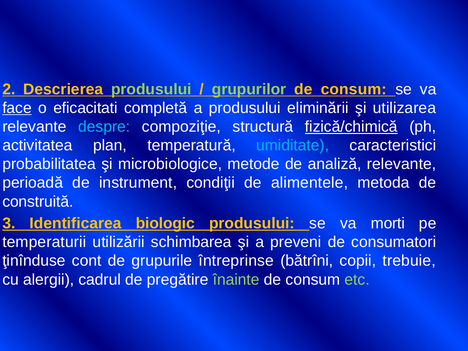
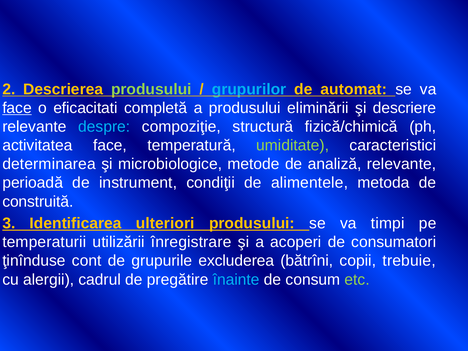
grupurilor colour: light green -> light blue (249, 89)
consum: consum -> automat (354, 89)
utilizarea: utilizarea -> descriere (405, 108)
fizică/chimică underline: present -> none (351, 127)
activitatea plan: plan -> face (110, 145)
umiditate colour: light blue -> light green (293, 145)
probabilitatea: probabilitatea -> determinarea (49, 164)
biologic: biologic -> ulteriori (165, 223)
morti: morti -> timpi (388, 223)
schimbarea: schimbarea -> înregistrare (191, 242)
preveni: preveni -> acoperi (296, 242)
întreprinse: întreprinse -> excluderea (236, 261)
înainte colour: light green -> light blue (236, 280)
